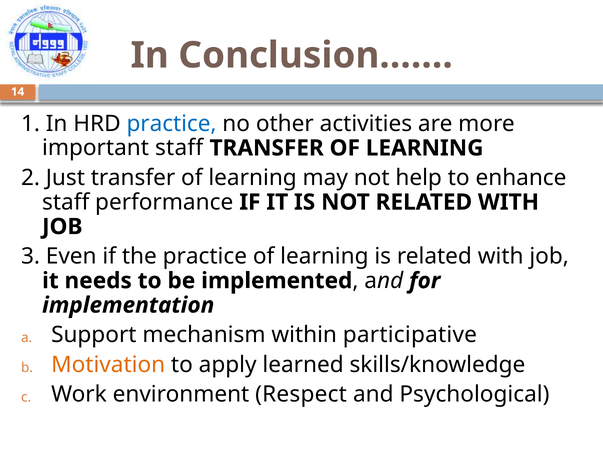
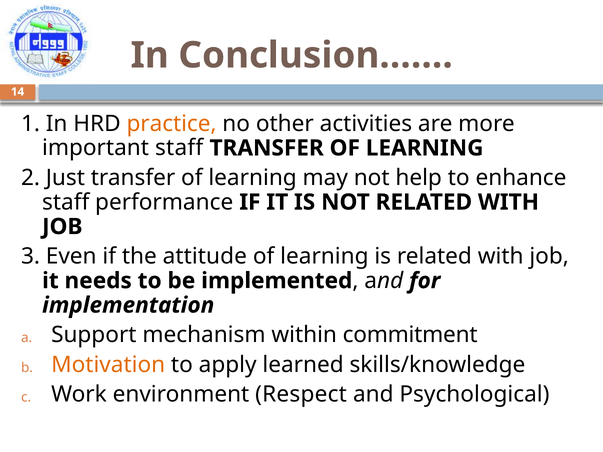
practice colour: blue -> orange (172, 124)
the practice: practice -> attitude (205, 256)
participative: participative -> commitment (410, 335)
